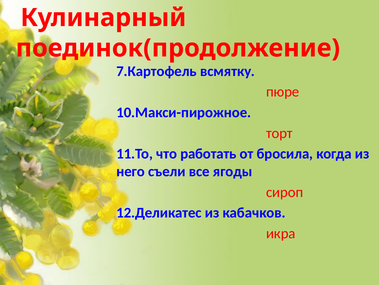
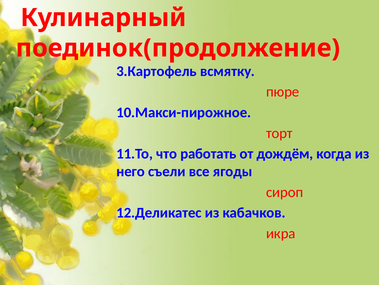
7.Картофель: 7.Картофель -> 3.Картофель (157, 71)
бросила: бросила -> дождём (285, 153)
